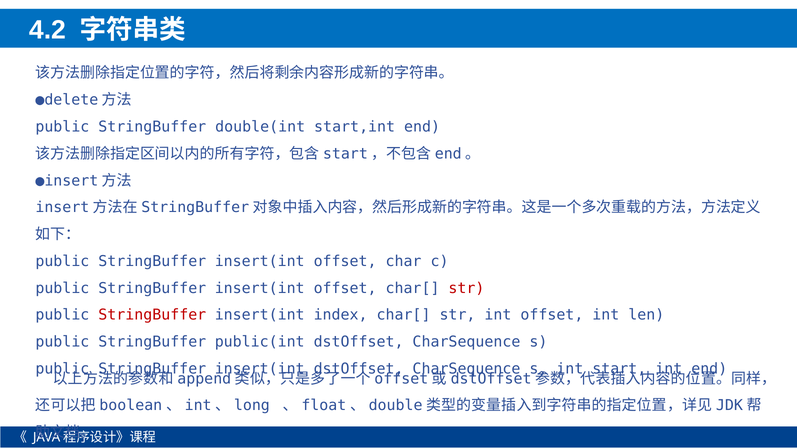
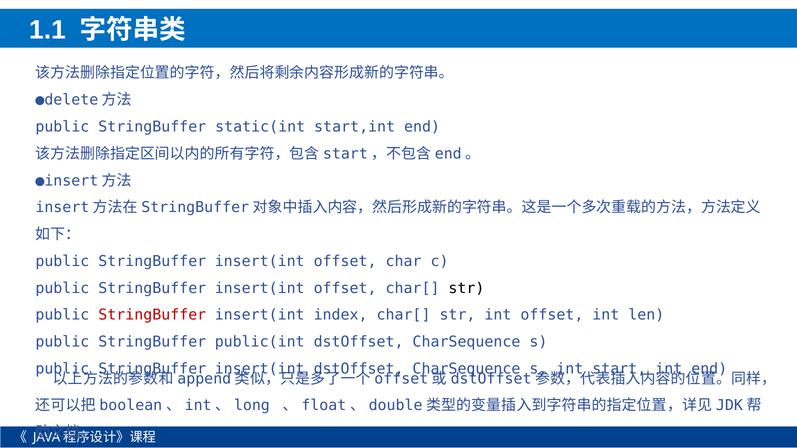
4.2: 4.2 -> 1.1 (47, 30)
double(int: double(int -> static(int (260, 127)
str colour: red -> black (466, 288)
